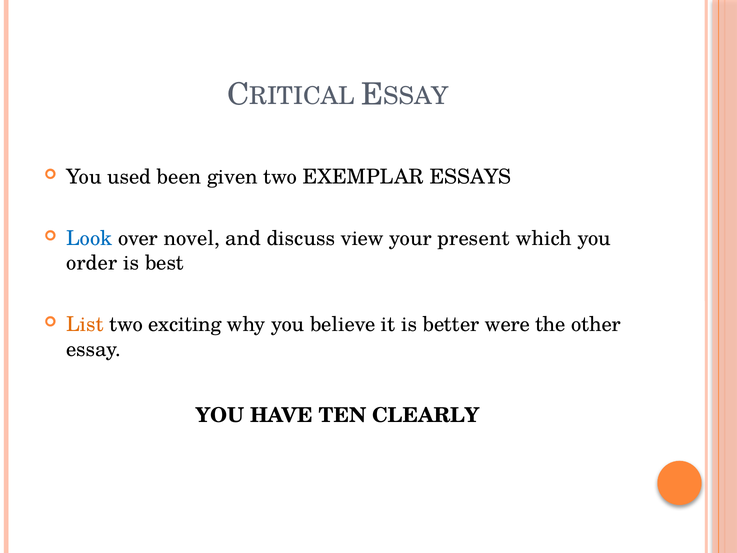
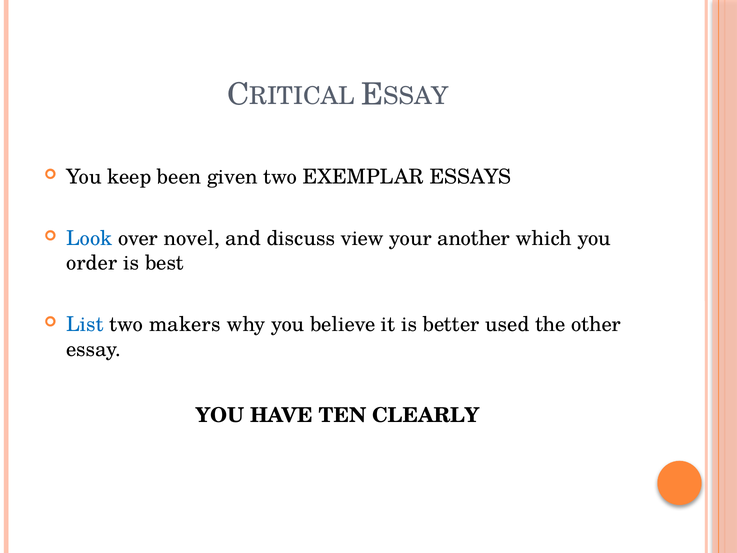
used: used -> keep (129, 177)
present: present -> another (474, 239)
List colour: orange -> blue (85, 325)
exciting: exciting -> makers (185, 325)
were: were -> used (507, 325)
